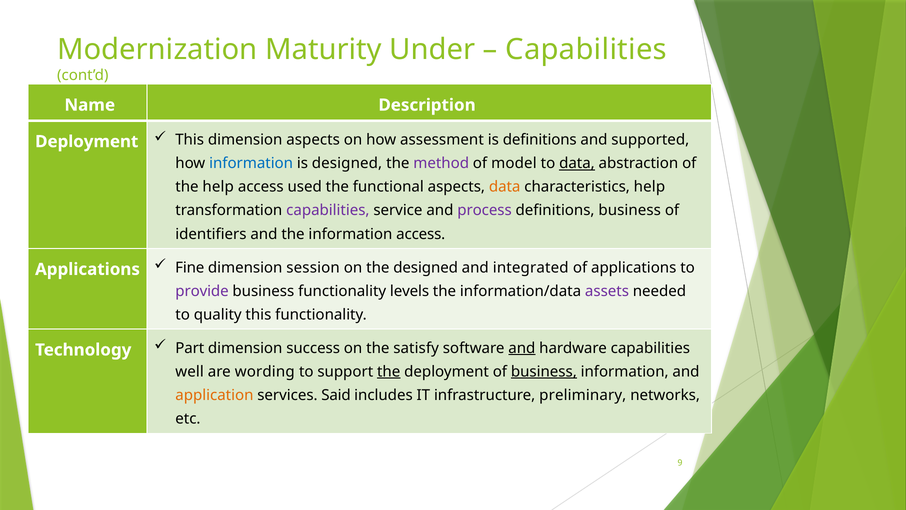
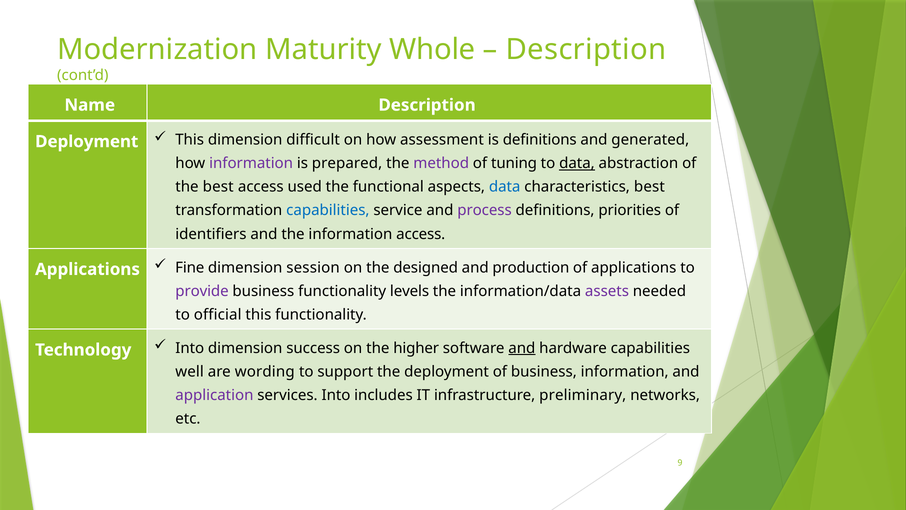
Under: Under -> Whole (432, 50)
Capabilities: Capabilities -> Description (586, 50)
dimension aspects: aspects -> difficult (313, 140)
supported: supported -> generated (650, 140)
information colour: blue -> purple (251, 163)
is designed: designed -> prepared (347, 163)
model: model -> tuning (514, 163)
the help: help -> best (218, 187)
data colour: orange -> blue (505, 187)
characteristics help: help -> best (649, 187)
capabilities colour: purple -> blue (328, 210)
definitions business: business -> priorities (630, 210)
integrated: integrated -> production (531, 267)
quality: quality -> official (218, 314)
Part: Part -> Into (190, 348)
satisfy: satisfy -> higher (416, 348)
the underline: present -> none (389, 371)
business underline: present -> none (544, 371)
application colour: orange -> purple (214, 395)
services Said: Said -> Into (336, 395)
